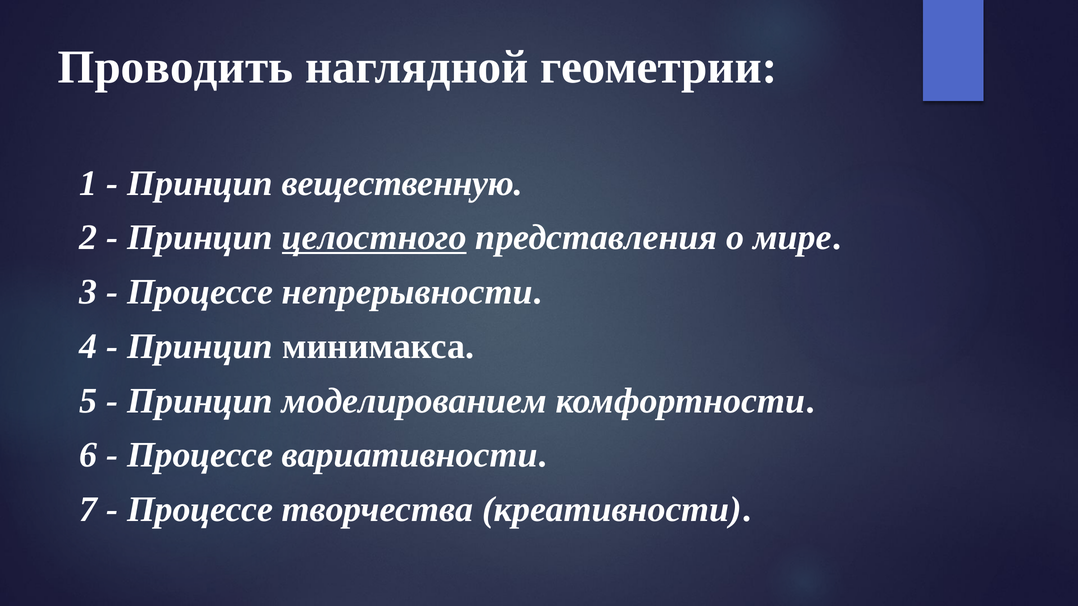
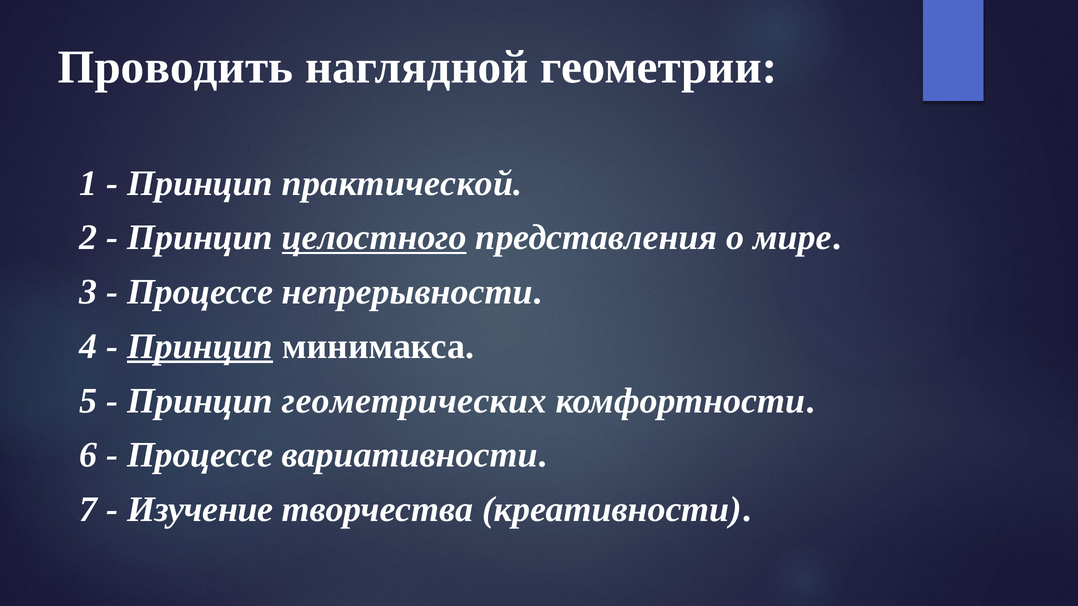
вещественную: вещественную -> практической (402, 183)
Принцип underline: none -> present (200, 347)
моделированием: моделированием -> геометрических (414, 401)
Процессе: Процессе -> Изучение (200, 510)
